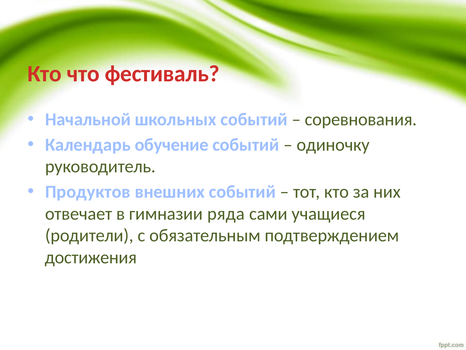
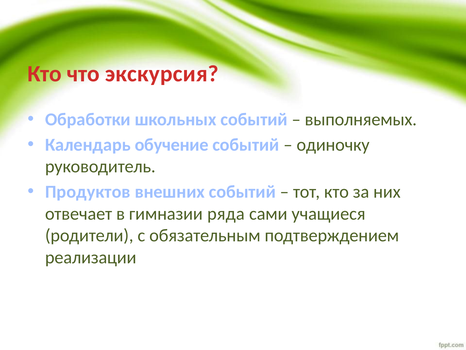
фестиваль: фестиваль -> экскурсия (162, 74)
Начальной: Начальной -> Обработки (88, 119)
соревнования: соревнования -> выполняемых (361, 119)
достижения: достижения -> реализации (91, 257)
